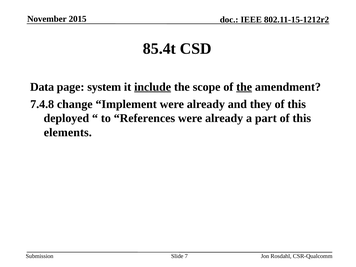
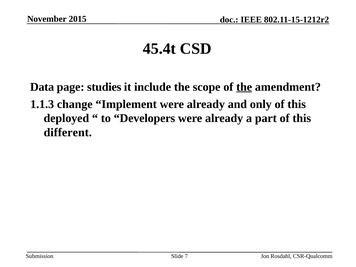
85.4t: 85.4t -> 45.4t (159, 49)
system: system -> studies (104, 87)
include underline: present -> none (153, 87)
7.4.8: 7.4.8 -> 1.1.3 (42, 104)
they: they -> only (261, 104)
References: References -> Developers (144, 118)
elements: elements -> different (68, 133)
